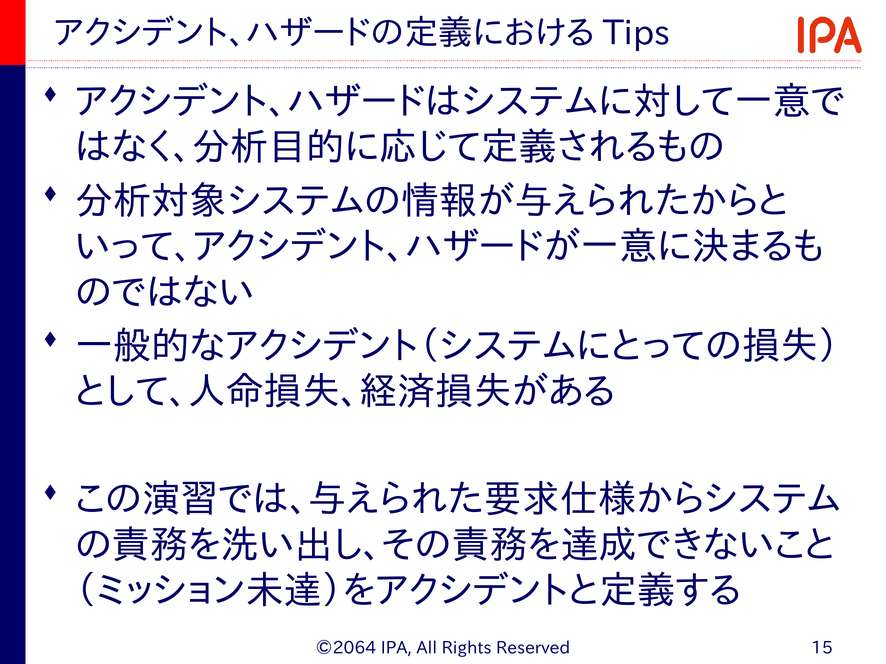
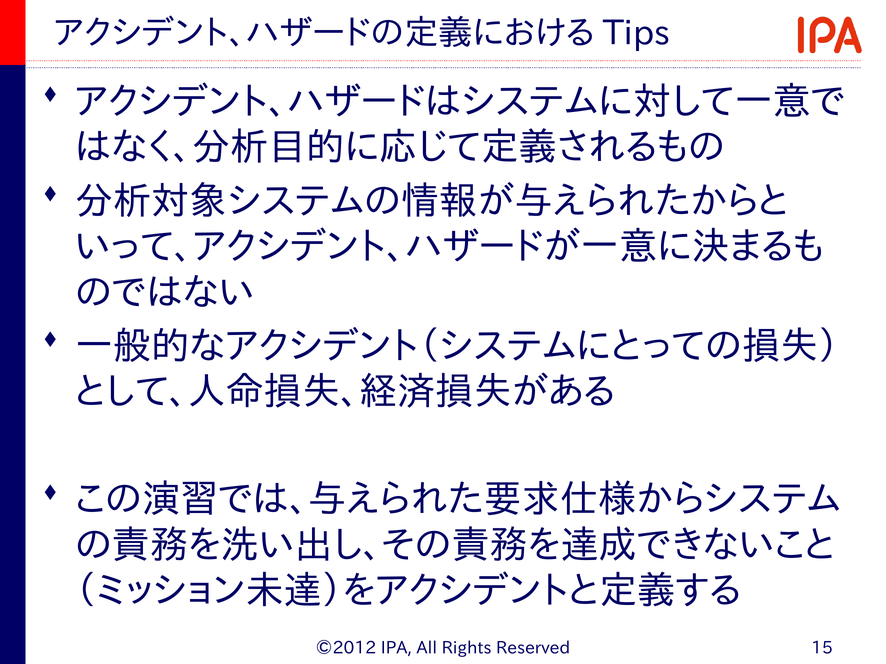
©2064: ©2064 -> ©2012 (346, 648)
